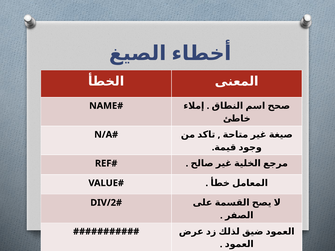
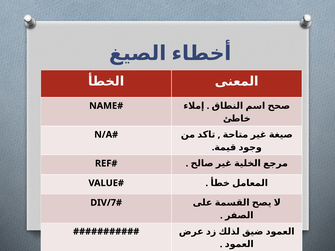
DIV/2: DIV/2 -> DIV/7 (103, 203)
